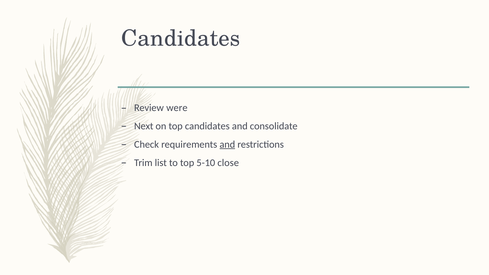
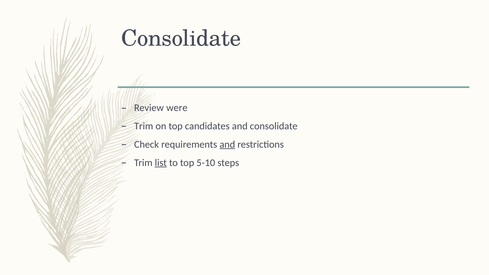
Candidates: Candidates -> Consolidate (181, 39)
Next: Next -> Trim (144, 126)
list underline: none -> present (161, 163)
close: close -> steps (228, 163)
